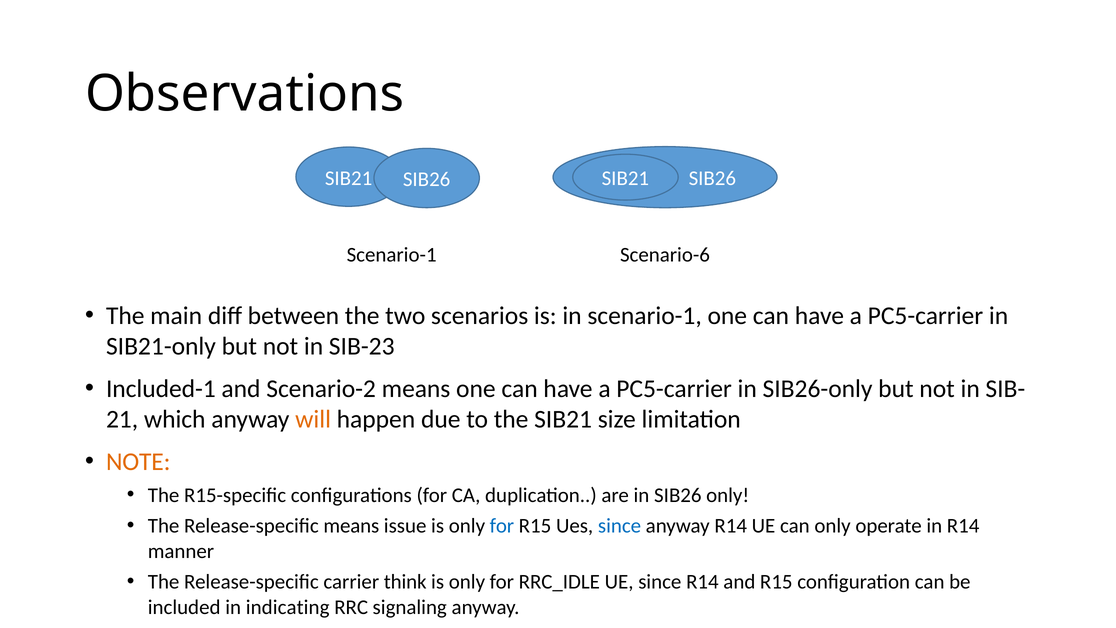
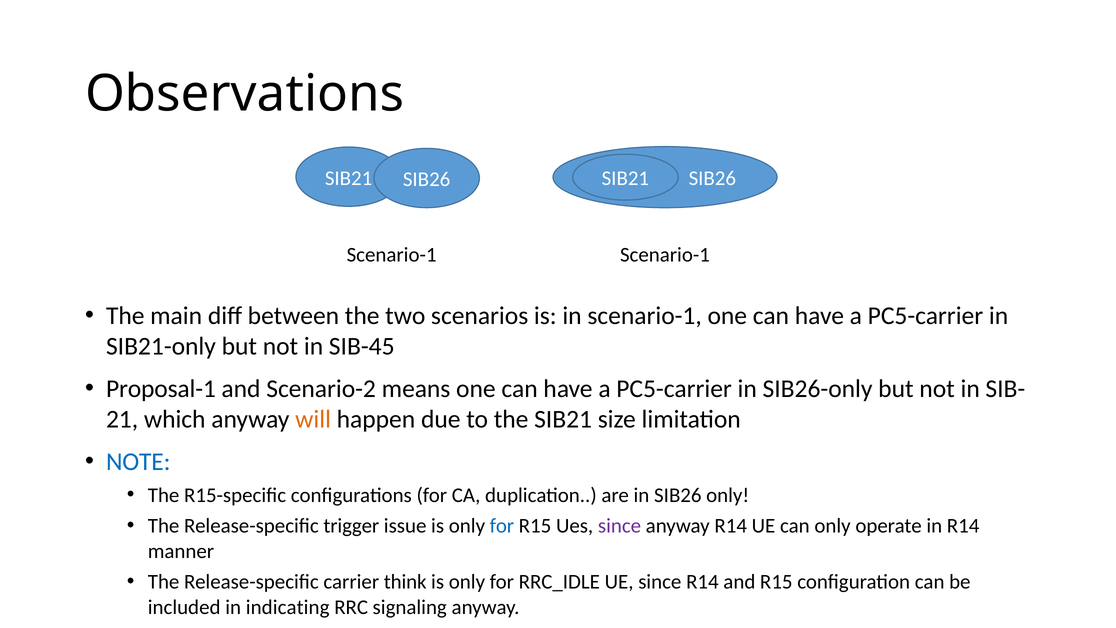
Scenario-1 Scenario-6: Scenario-6 -> Scenario-1 (665, 255)
SIB-23: SIB-23 -> SIB-45 (362, 346)
Included-1: Included-1 -> Proposal-1 (161, 389)
NOTE colour: orange -> blue (138, 462)
Release-specific means: means -> trigger (351, 526)
since colour: blue -> purple (620, 526)
